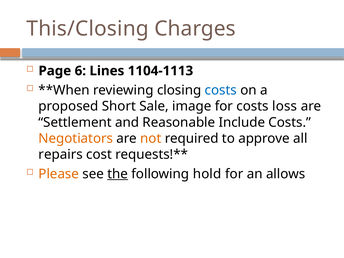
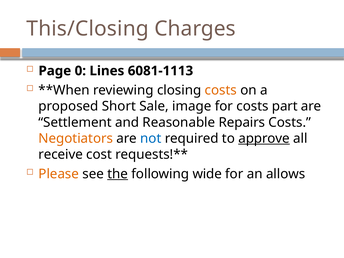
6: 6 -> 0 (80, 71)
1104‐1113: 1104‐1113 -> 6081‐1113 (160, 71)
costs colour: blue -> orange (221, 90)
loss: loss -> part (285, 106)
Include: Include -> Repairs (242, 122)
not colour: orange -> blue (151, 138)
approve underline: none -> present (264, 138)
repairs: repairs -> receive (61, 155)
hold: hold -> wide (207, 174)
